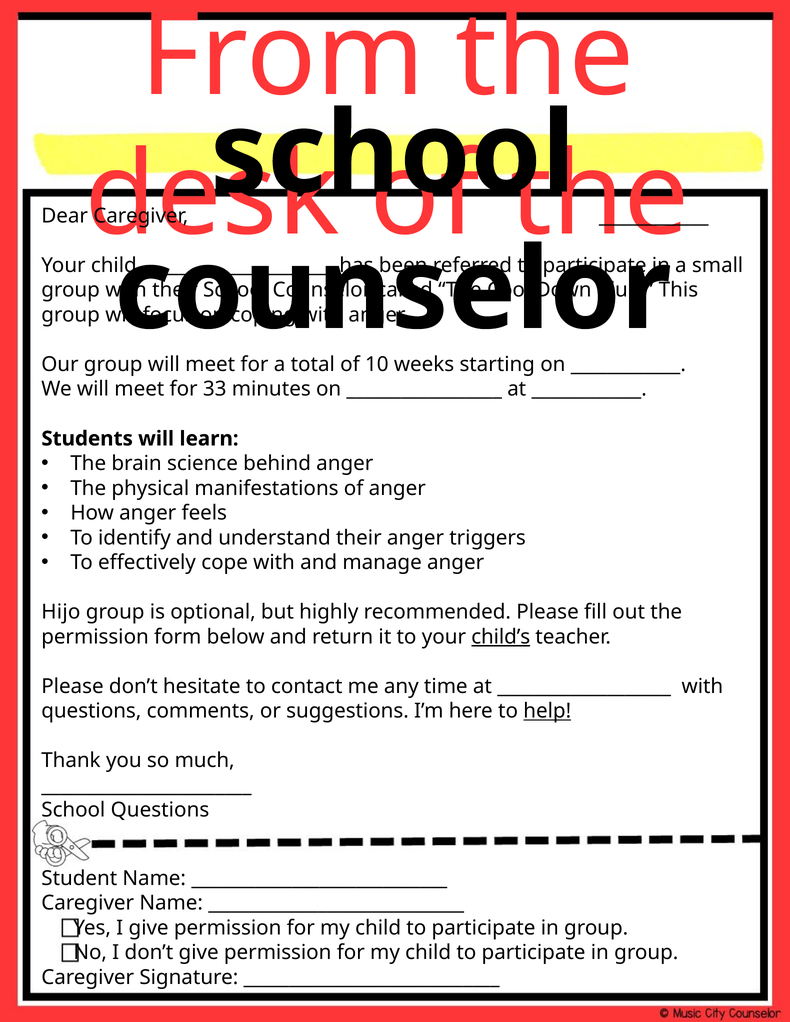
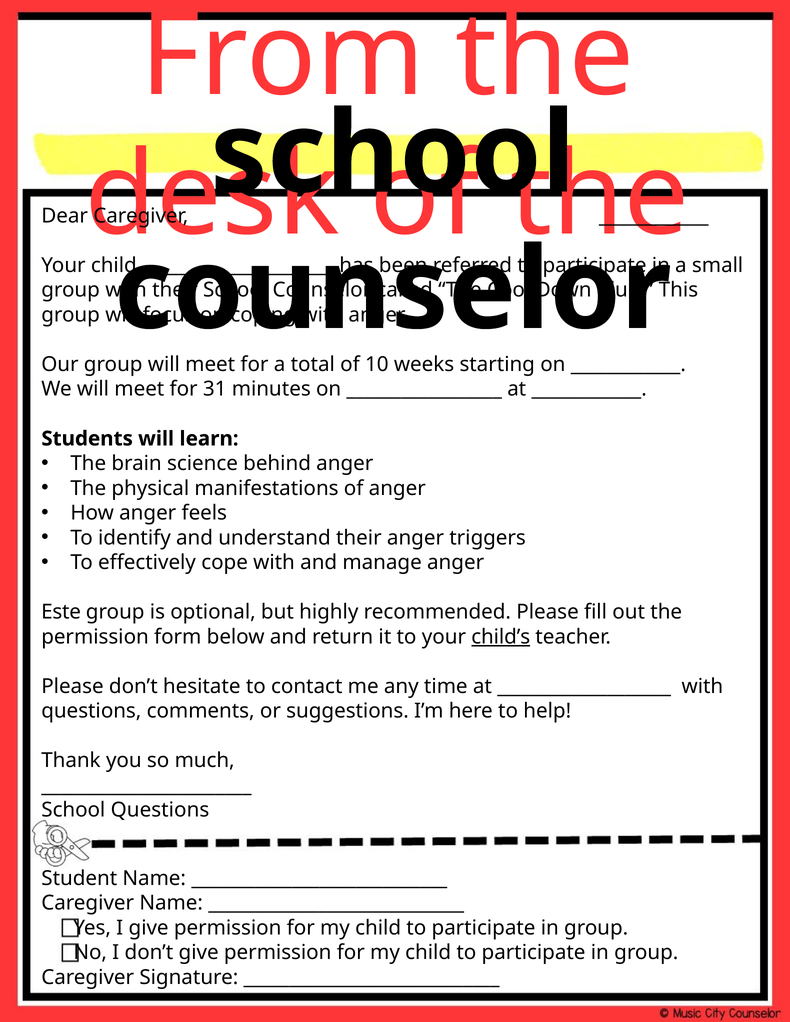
33: 33 -> 31 (215, 389)
Hijo: Hijo -> Este (61, 612)
help underline: present -> none (547, 711)
